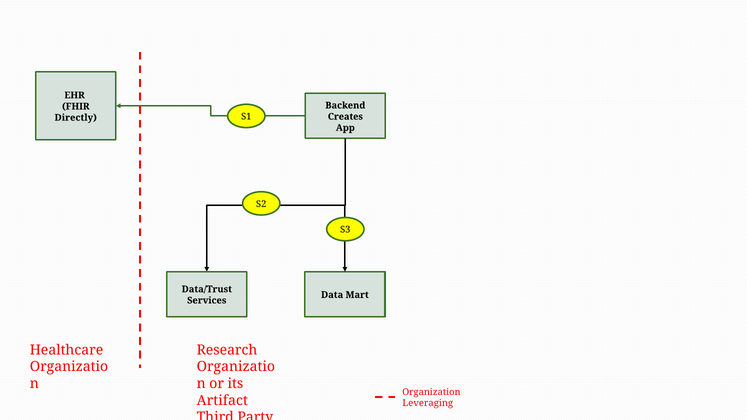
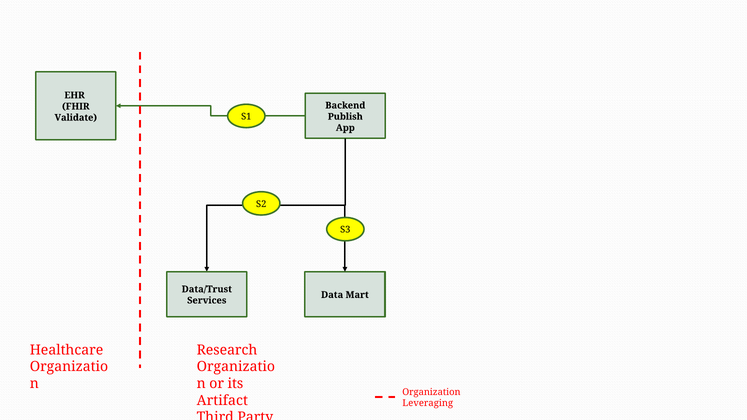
Creates: Creates -> Publish (345, 117)
Directly: Directly -> Validate (76, 118)
